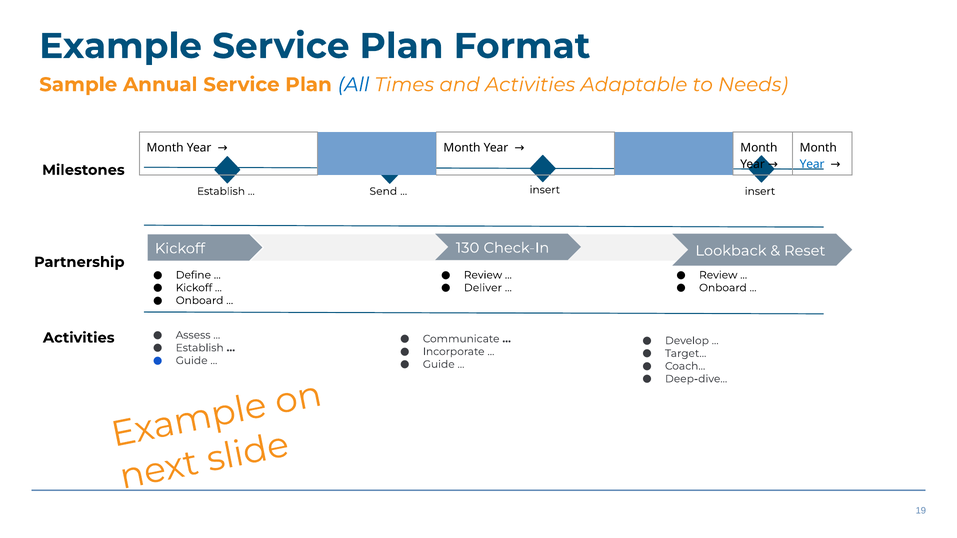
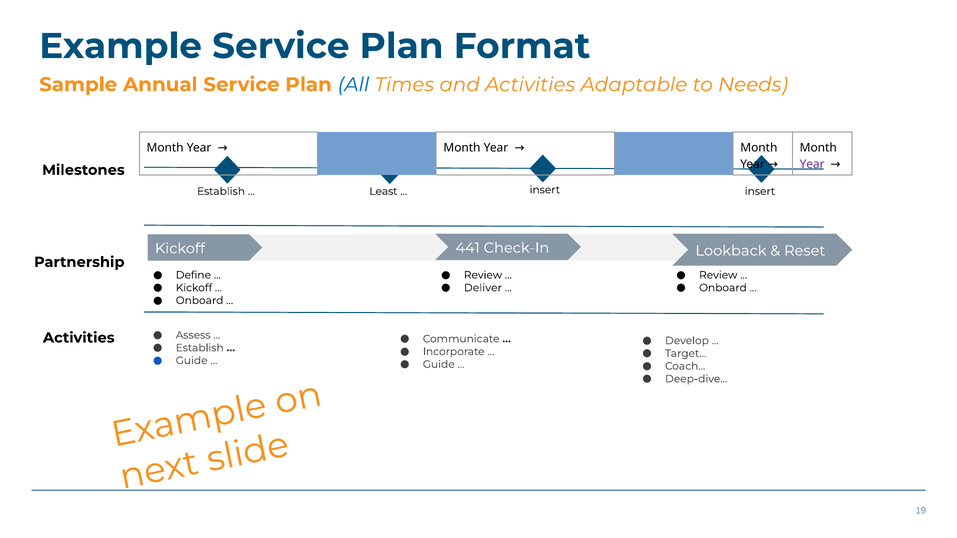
Year colour: blue -> purple (812, 164)
Send: Send -> Least (383, 191)
130: 130 -> 441 (468, 248)
